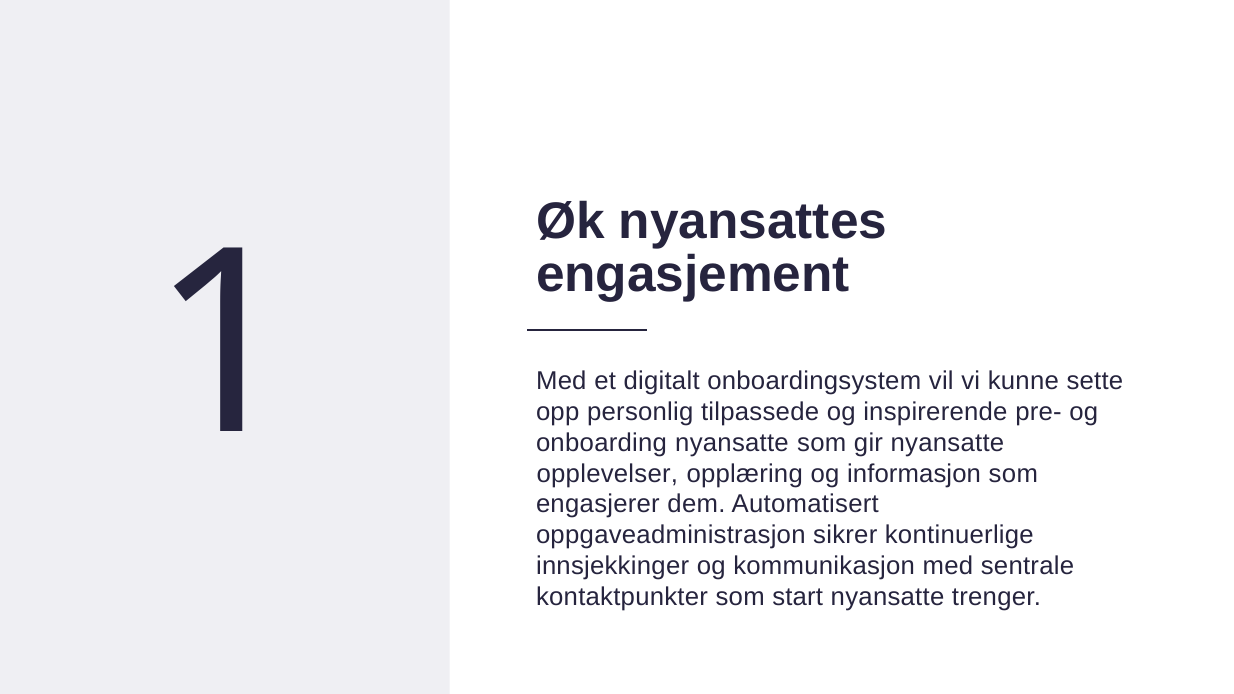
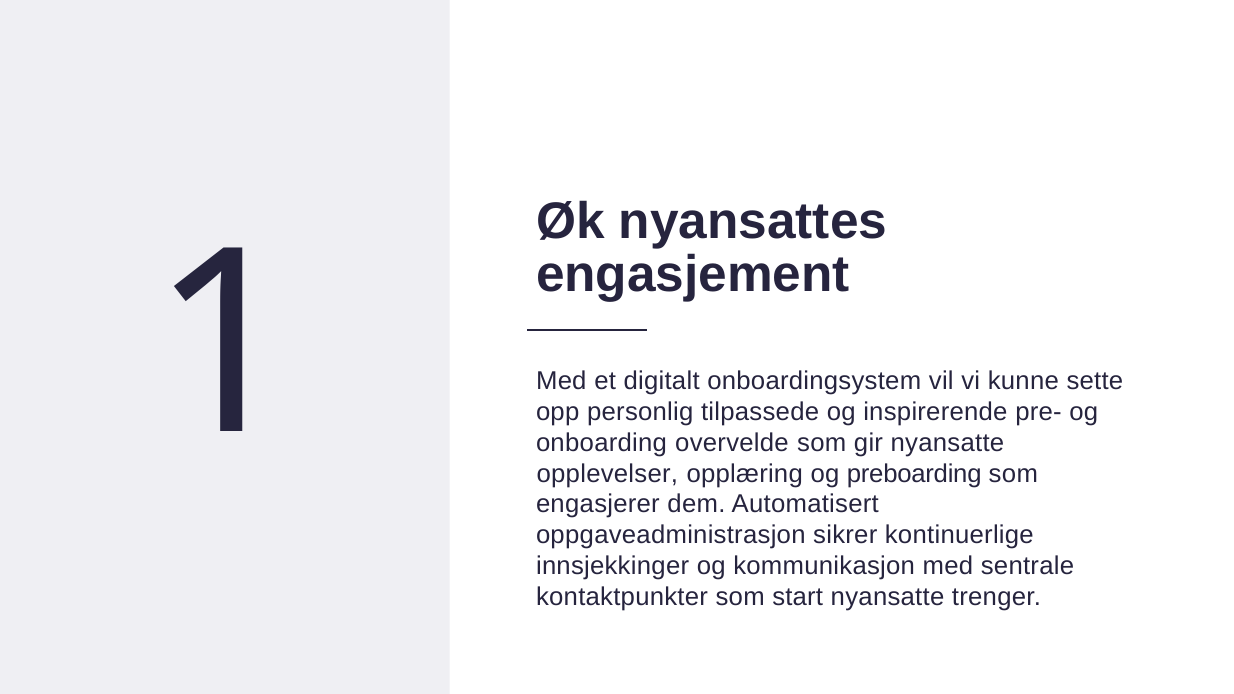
onboarding nyansatte: nyansatte -> overvelde (732, 443)
informasjon: informasjon -> preboarding (914, 474)
